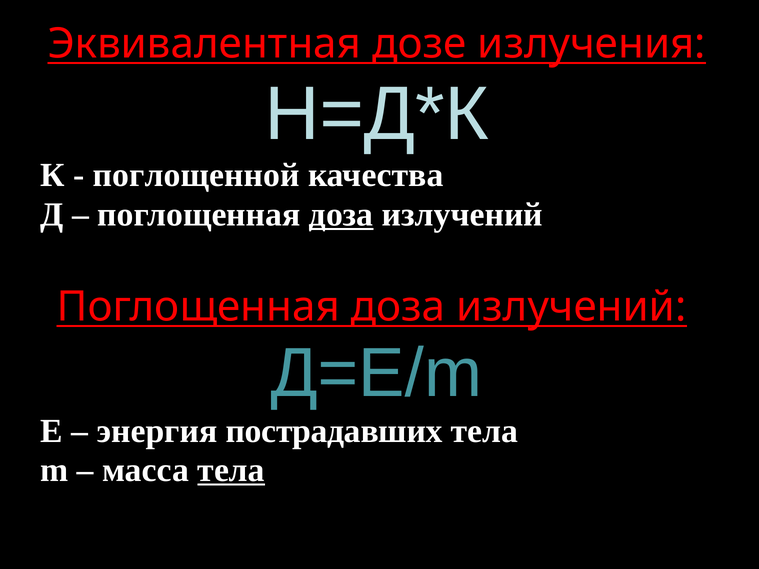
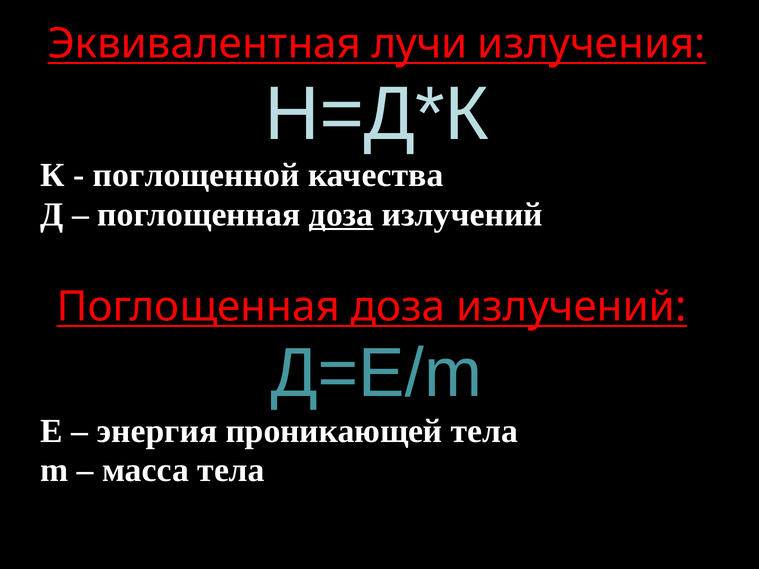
дозе: дозе -> лучи (419, 44)
пострадавших: пострадавших -> проникающей (334, 431)
тела underline: present -> none (231, 470)
